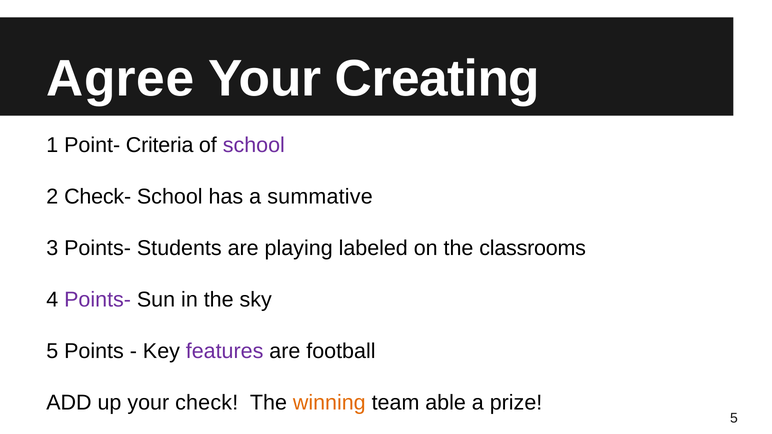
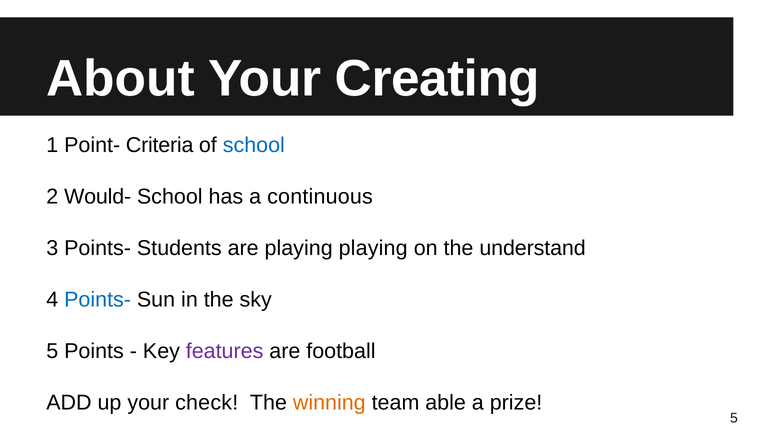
Agree: Agree -> About (121, 79)
school colour: purple -> blue (254, 145)
Check-: Check- -> Would- (98, 197)
summative: summative -> continuous (320, 197)
playing labeled: labeled -> playing (373, 248)
classrooms: classrooms -> understand (533, 248)
Points- colour: purple -> blue (98, 300)
